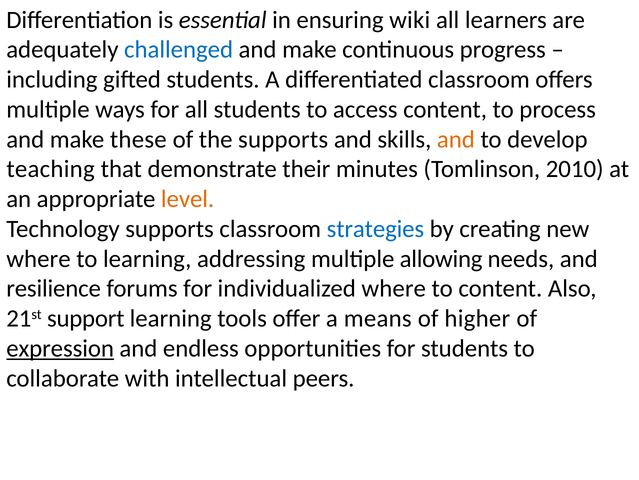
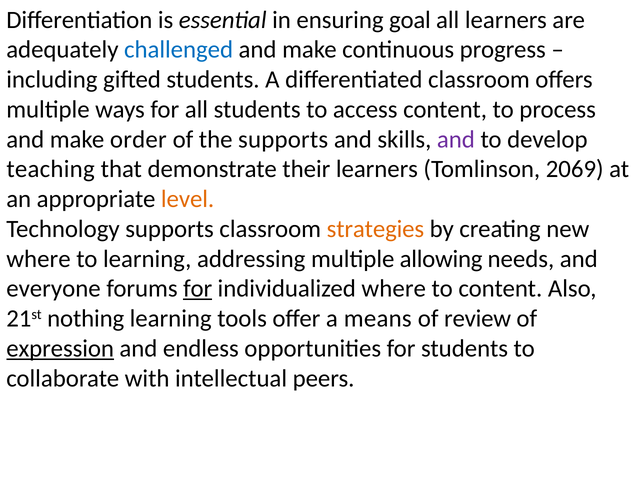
wiki: wiki -> goal (410, 20)
these: these -> order (138, 139)
and colour: orange -> purple (456, 139)
their minutes: minutes -> learners (377, 169)
2010: 2010 -> 2069 (575, 169)
strategies colour: blue -> orange (375, 229)
resilience: resilience -> everyone (53, 288)
for underline: none -> present (198, 288)
support: support -> nothing (86, 318)
higher: higher -> review (478, 318)
